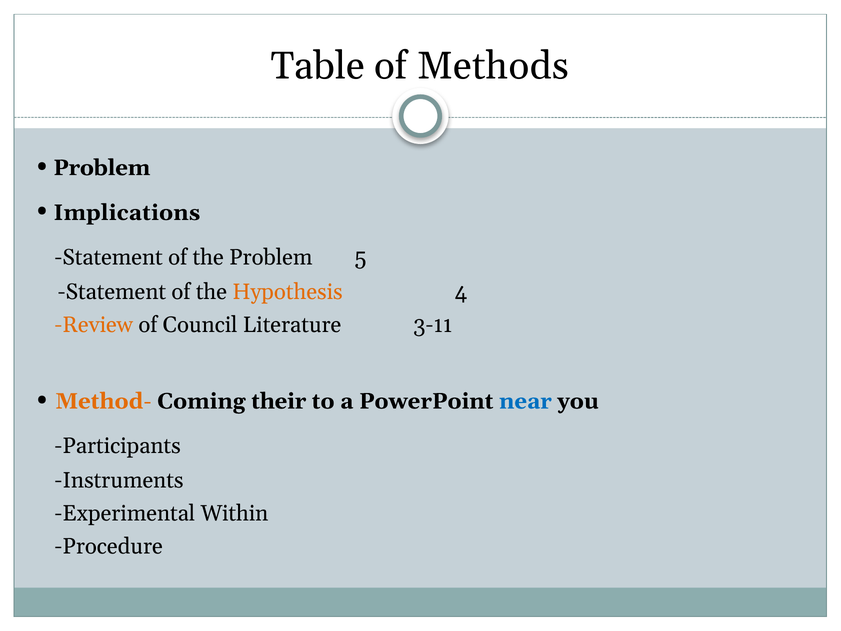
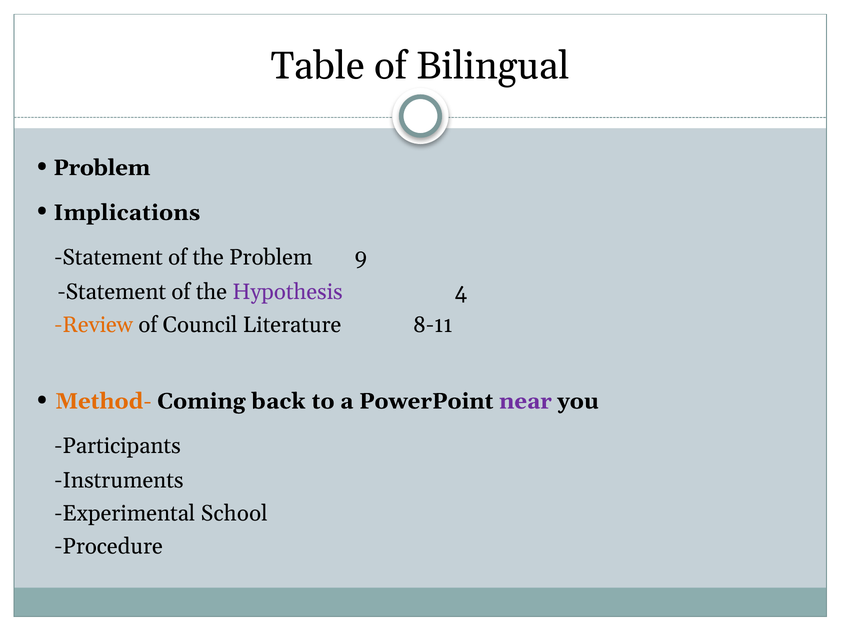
Methods: Methods -> Bilingual (493, 66)
5: 5 -> 9 (361, 257)
Hypothesis colour: orange -> purple (288, 292)
3-11: 3-11 -> 8-11 (433, 325)
their: their -> back (278, 401)
near colour: blue -> purple (525, 401)
Within: Within -> School (234, 513)
